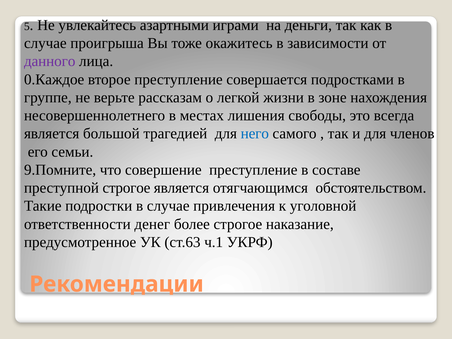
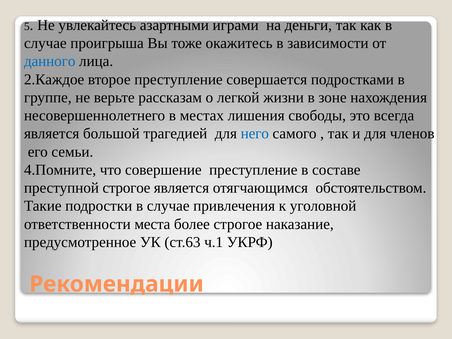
данного colour: purple -> blue (50, 61)
0.Каждое: 0.Каждое -> 2.Каждое (54, 79)
9.Помните: 9.Помните -> 4.Помните (60, 170)
денег: денег -> места (152, 224)
